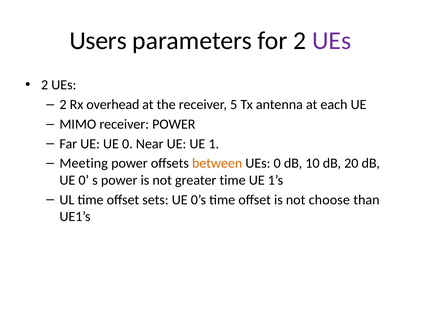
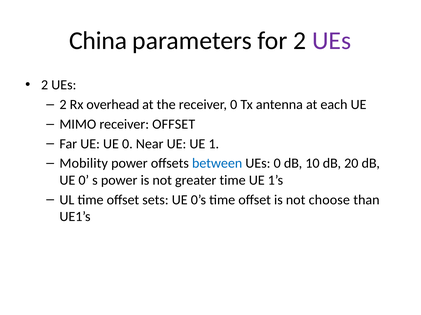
Users: Users -> China (98, 41)
receiver 5: 5 -> 0 (234, 105)
receiver POWER: POWER -> OFFSET (174, 124)
Meeting: Meeting -> Mobility (84, 164)
between colour: orange -> blue (217, 164)
